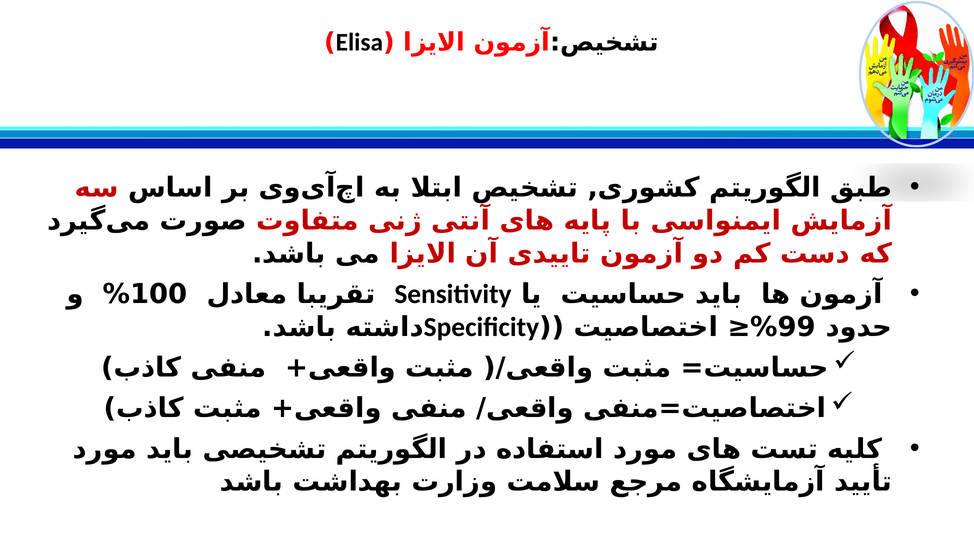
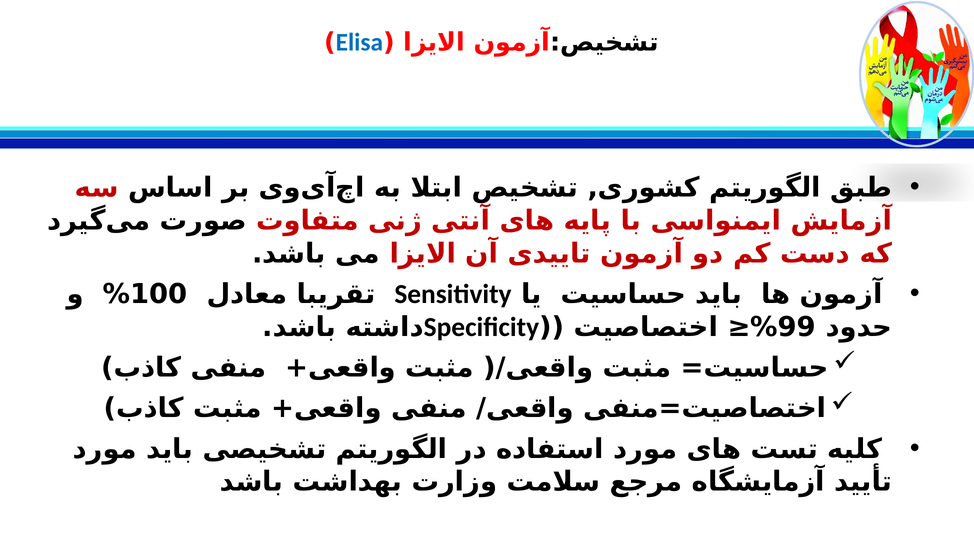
Elisa colour: black -> blue (359, 43)
